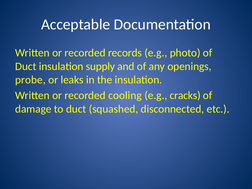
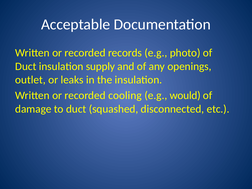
probe: probe -> outlet (30, 80)
cracks: cracks -> would (185, 95)
